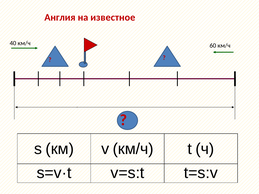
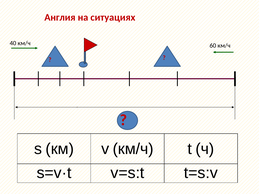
известное: известное -> ситуациях (113, 17)
